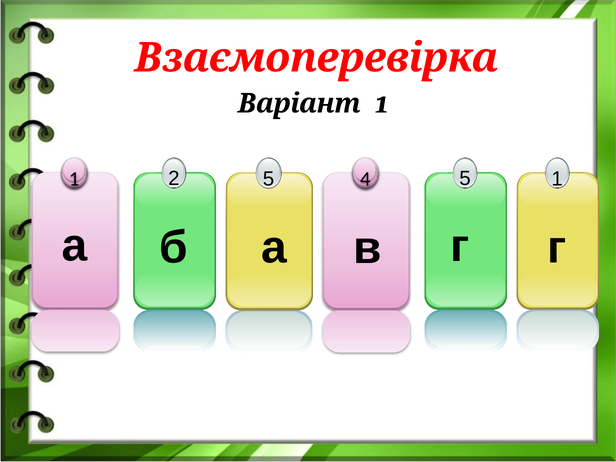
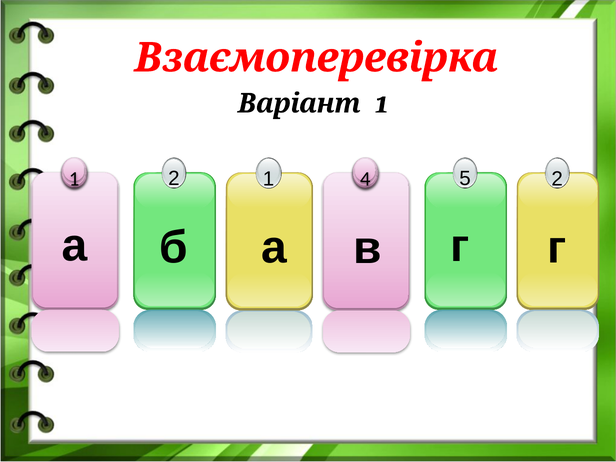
5: 5 -> 1 (269, 179)
1: 1 -> 2 (557, 179)
